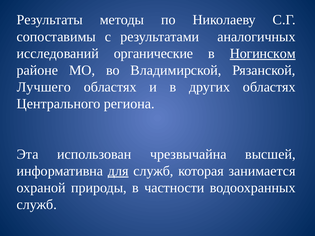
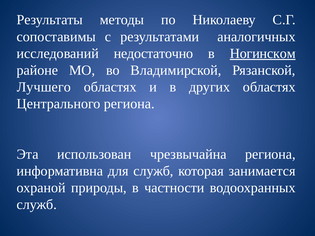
органические: органические -> недостаточно (154, 54)
чрезвычайна высшей: высшей -> региона (270, 154)
для underline: present -> none (118, 171)
